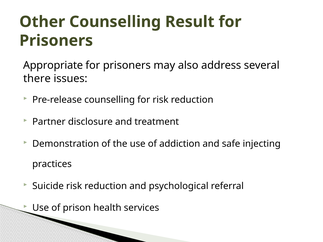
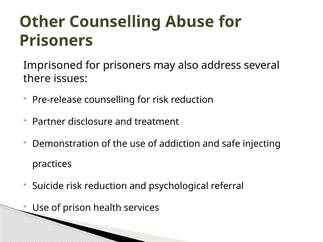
Result: Result -> Abuse (190, 22)
Appropriate: Appropriate -> Imprisoned (53, 65)
